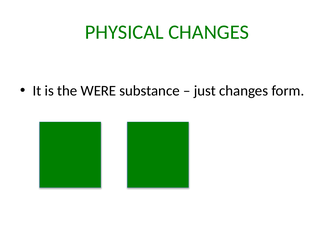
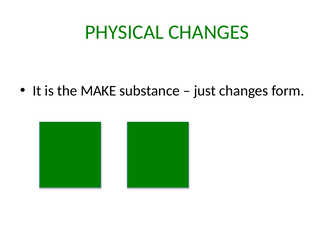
WERE: WERE -> MAKE (98, 91)
